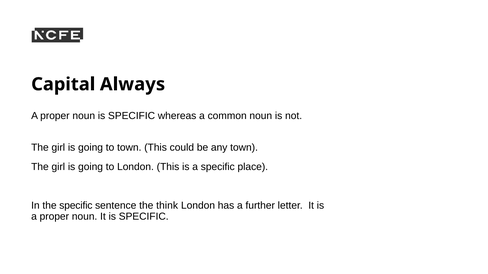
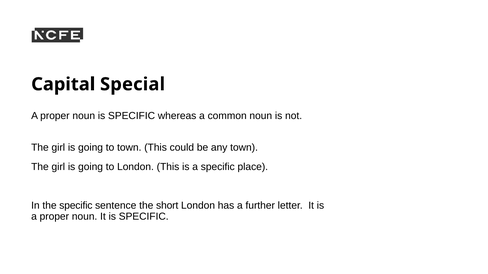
Always: Always -> Special (133, 84)
think: think -> short (167, 206)
